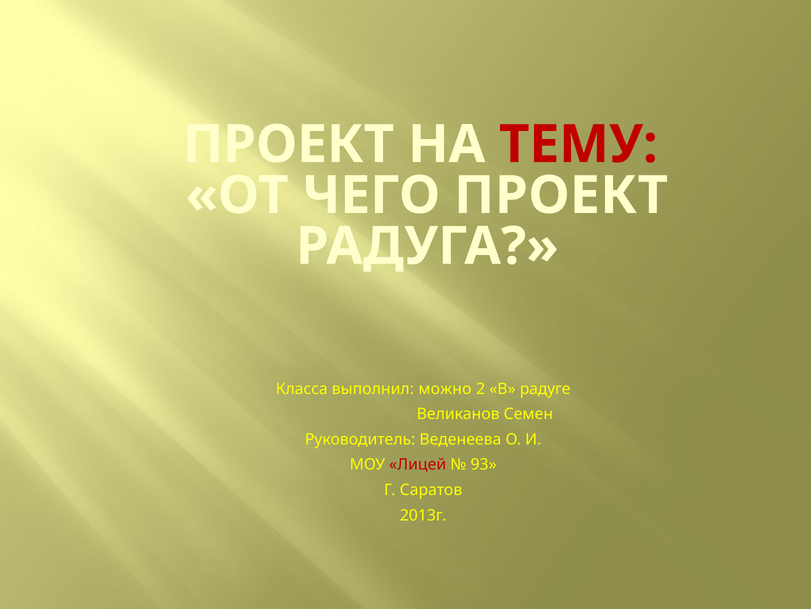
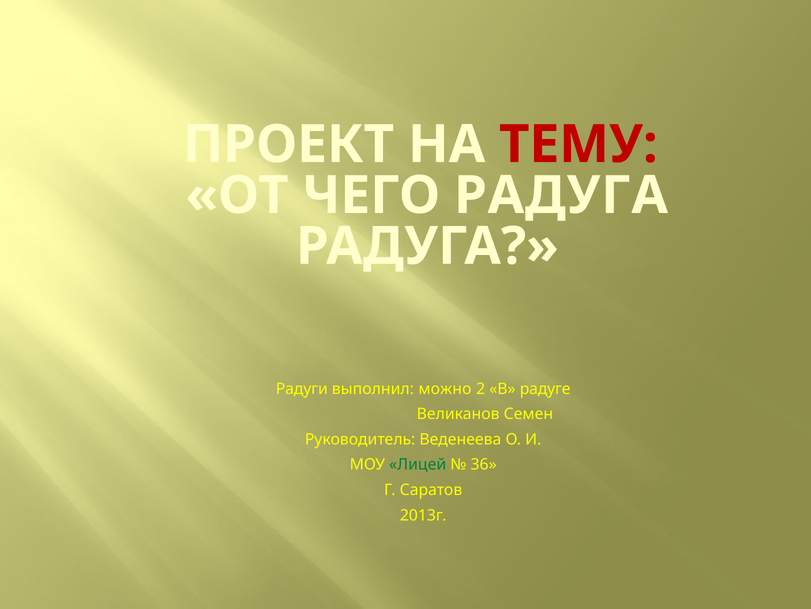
ЧЕГО ПРОЕКТ: ПРОЕКТ -> РАДУГА (561, 195)
Класса: Класса -> Радуги (302, 388)
Лицей colour: red -> green (418, 464)
93: 93 -> 36 (484, 464)
